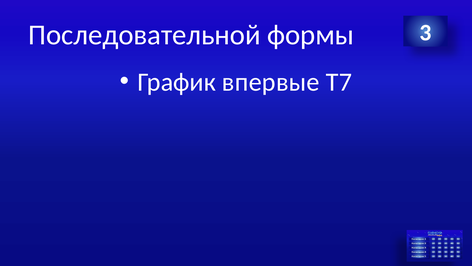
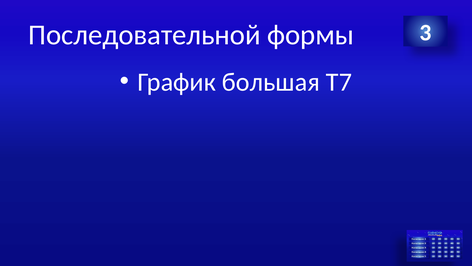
впервые: впервые -> большая (271, 82)
